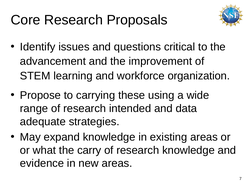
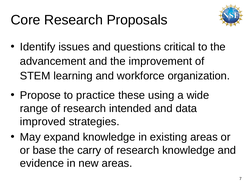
carrying: carrying -> practice (96, 95)
adequate: adequate -> improved (43, 122)
what: what -> base (44, 150)
